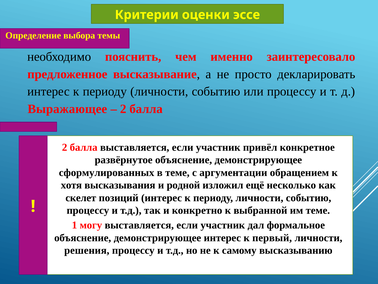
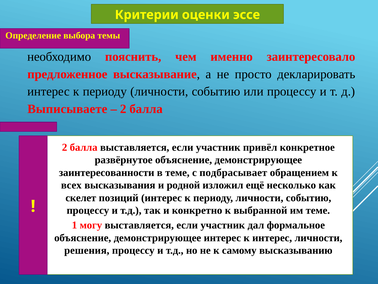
Выражающее: Выражающее -> Выписываете (67, 109)
сформулированных: сформулированных -> заинтересованности (107, 172)
аргументации: аргументации -> подбрасывает (233, 172)
хотя: хотя -> всех (71, 185)
к первый: первый -> интерес (272, 237)
